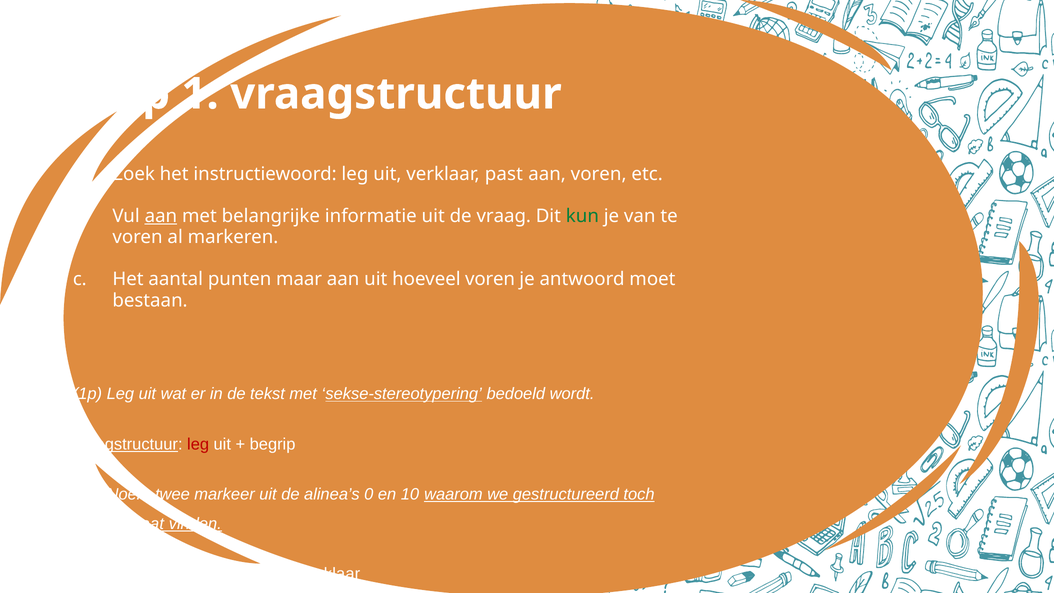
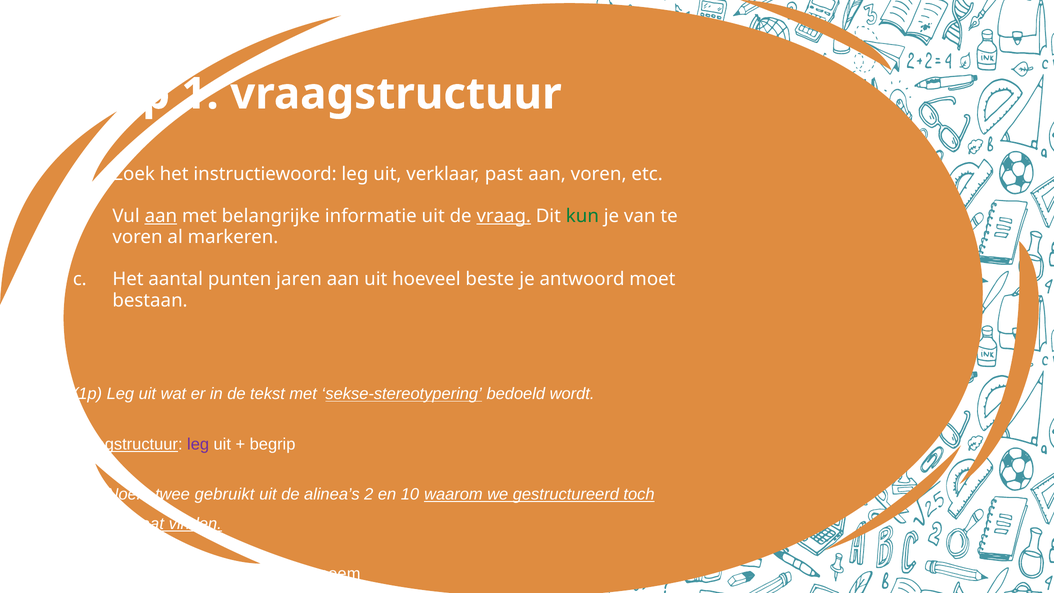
vraag underline: none -> present (504, 216)
maar: maar -> jaren (299, 279)
hoeveel voren: voren -> beste (490, 279)
leg colour: red -> purple (198, 444)
markeer: markeer -> gebruikt (224, 494)
alinea’s 0: 0 -> 2 (369, 494)
2 verklaar: verklaar -> benoem (330, 574)
